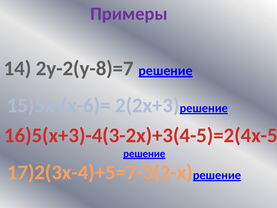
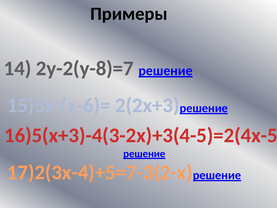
Примеры colour: purple -> black (129, 14)
